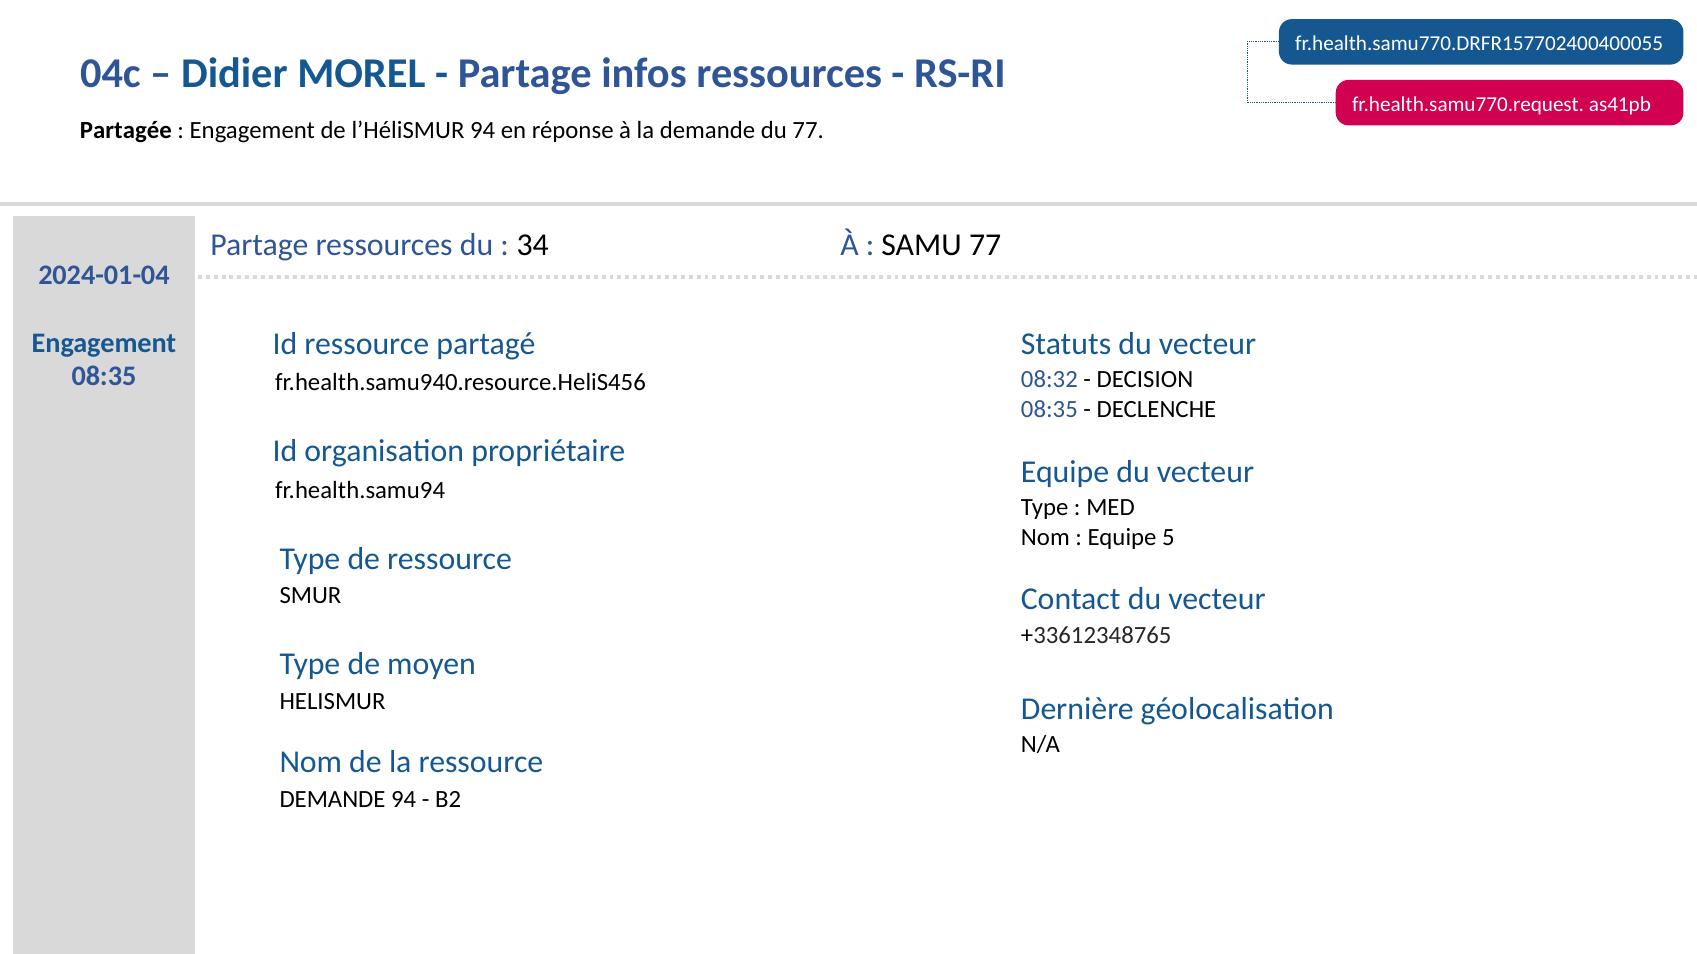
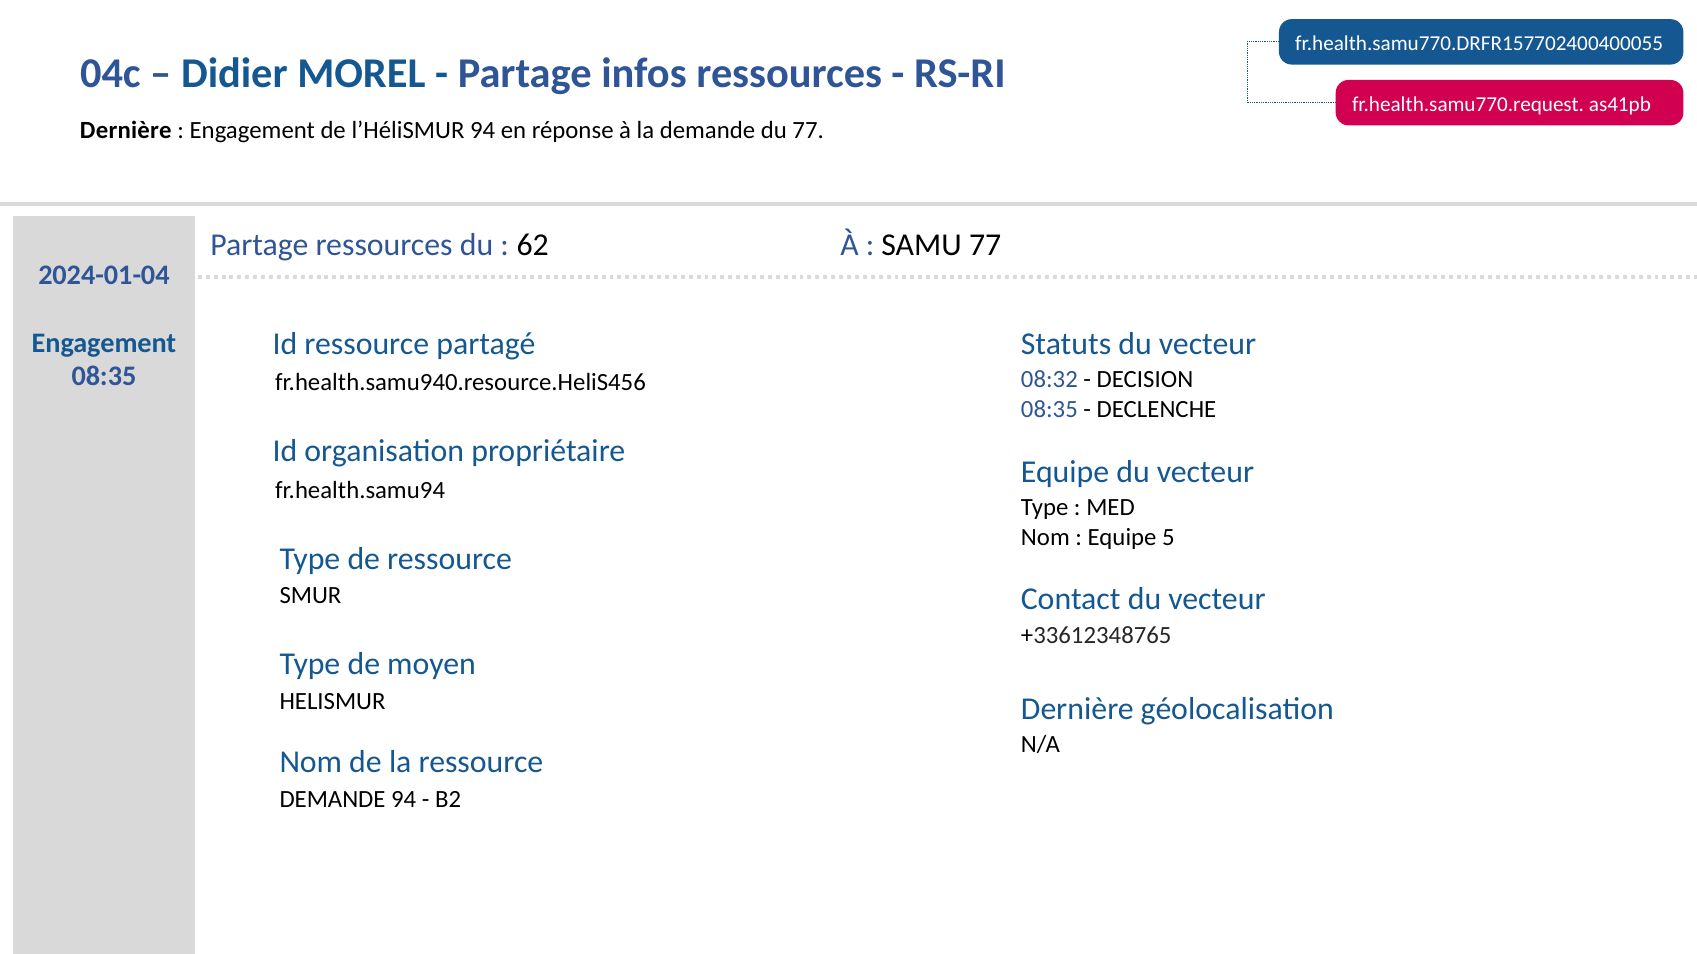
Partagée: Partagée -> Dernière (126, 130)
34: 34 -> 62 (533, 245)
